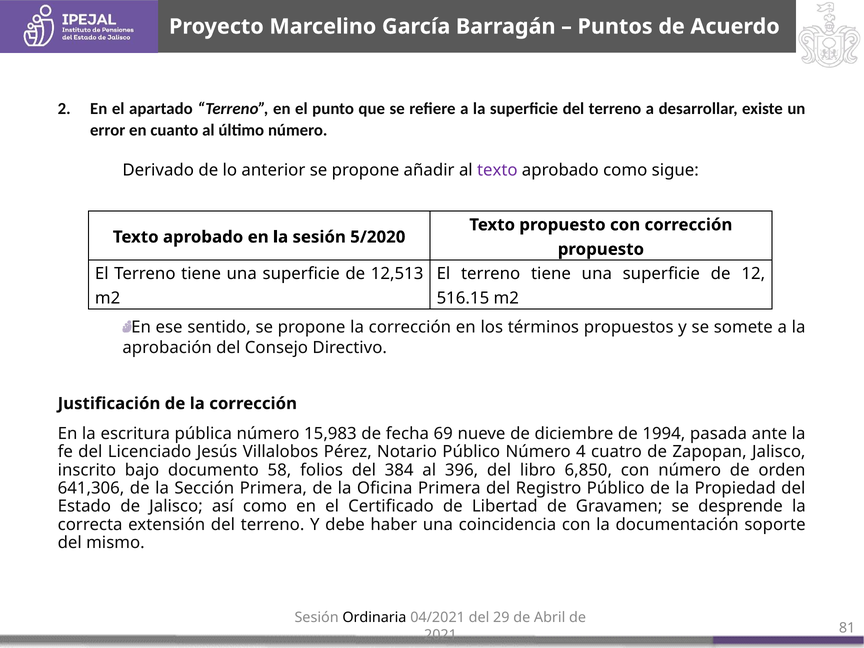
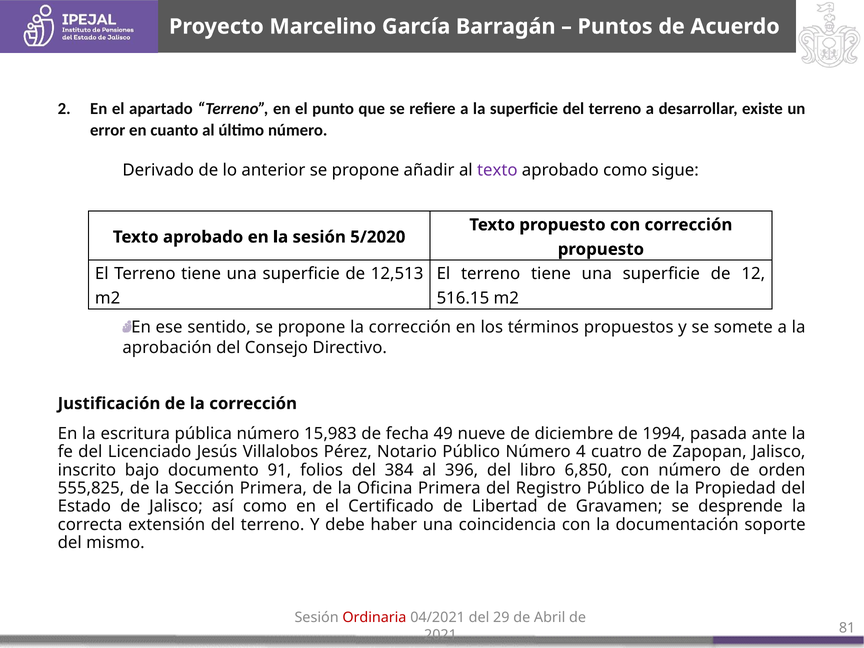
69: 69 -> 49 (443, 434)
58: 58 -> 91 (279, 470)
641,306: 641,306 -> 555,825 (91, 488)
Ordinaria colour: black -> red (374, 618)
